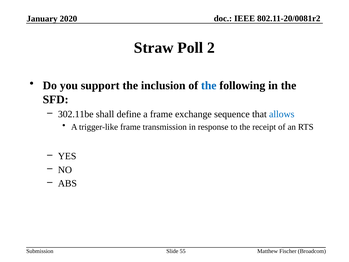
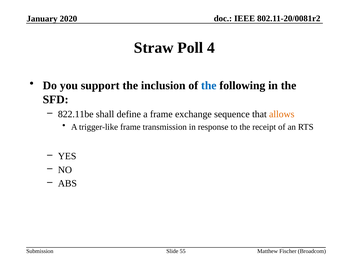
2: 2 -> 4 (211, 48)
302.11be: 302.11be -> 822.11be (76, 114)
allows colour: blue -> orange (282, 114)
